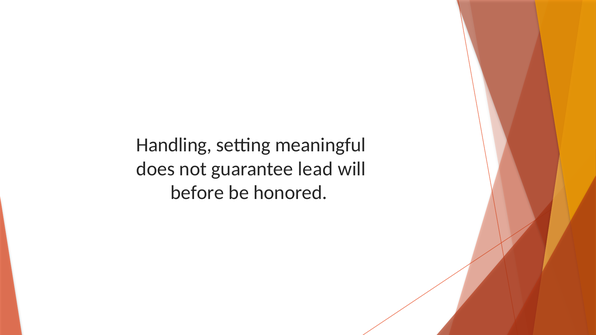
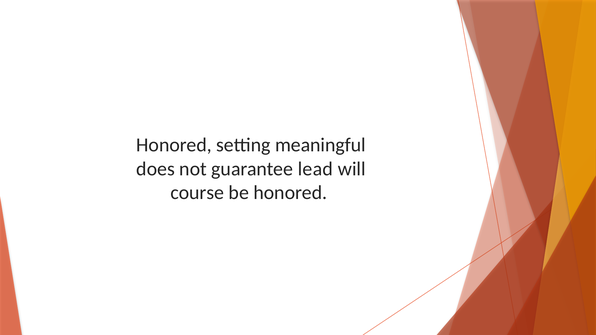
Handling: Handling -> Honored (174, 145)
before: before -> course (197, 193)
